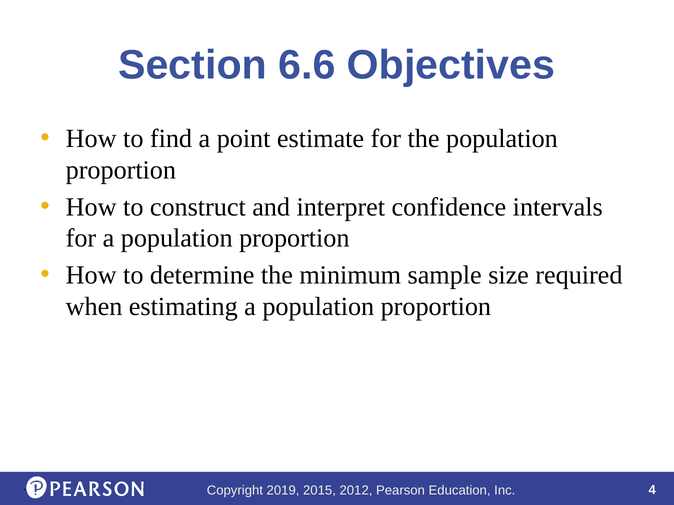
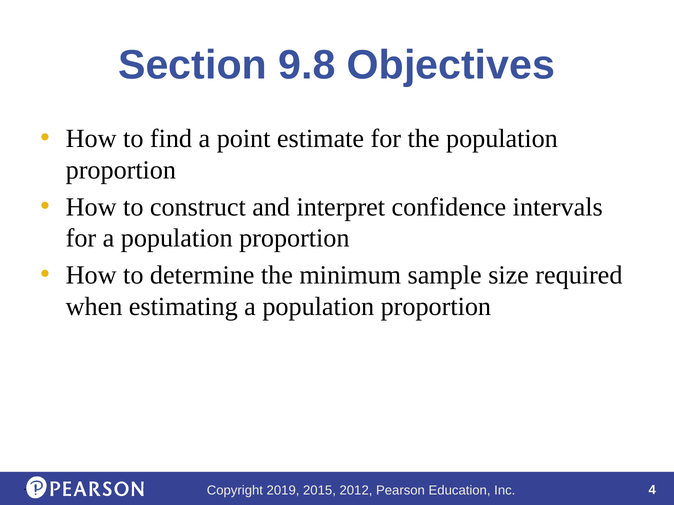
6.6: 6.6 -> 9.8 (307, 65)
